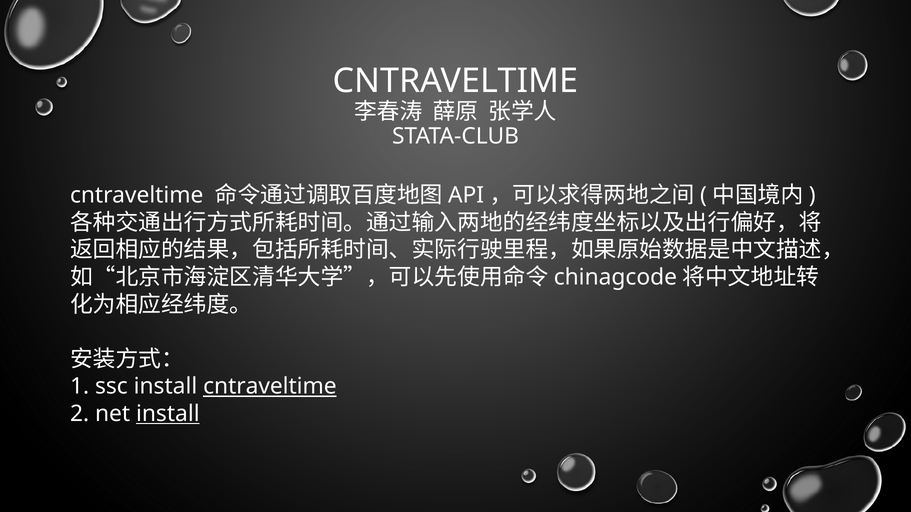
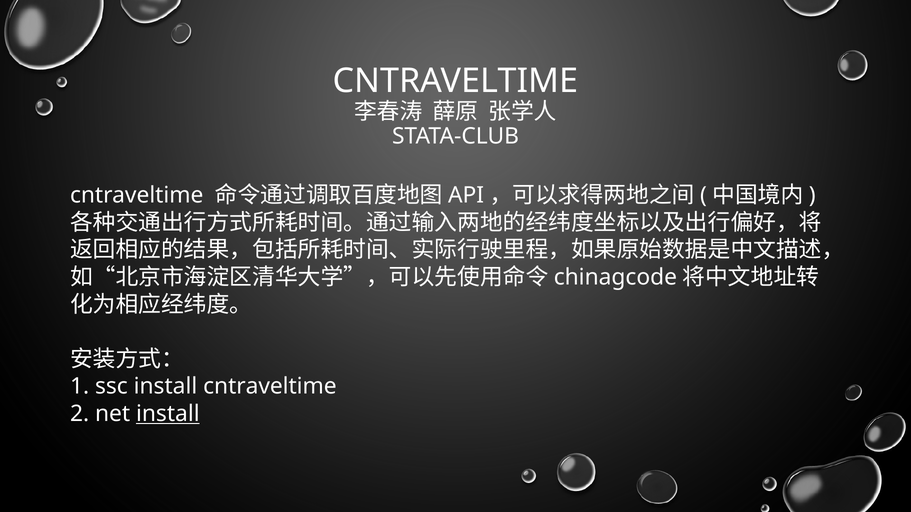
cntraveltime underline: present -> none (270, 387)
